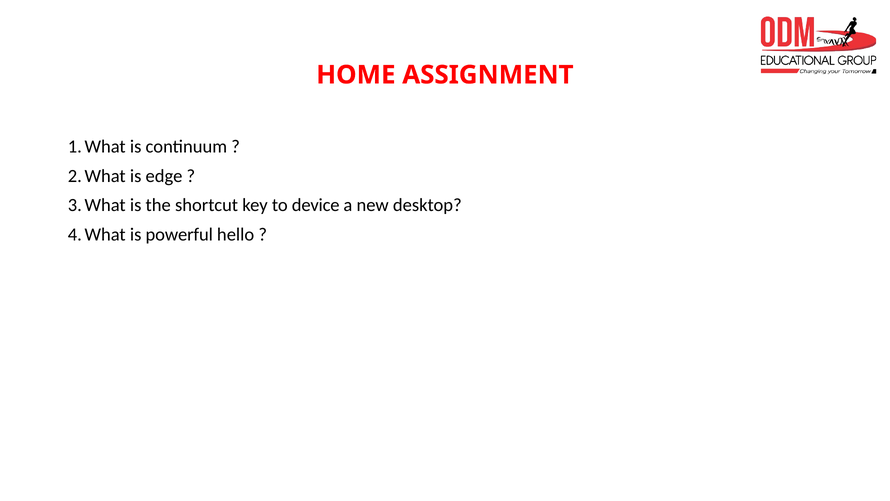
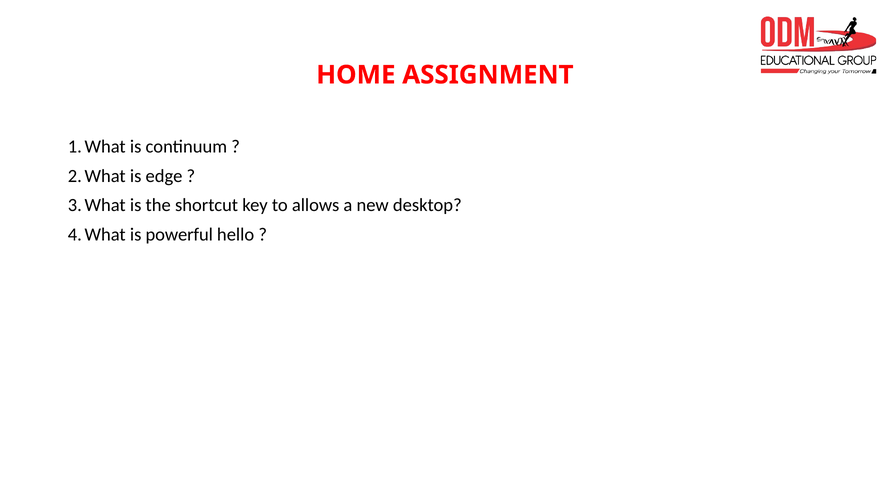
device: device -> allows (316, 205)
